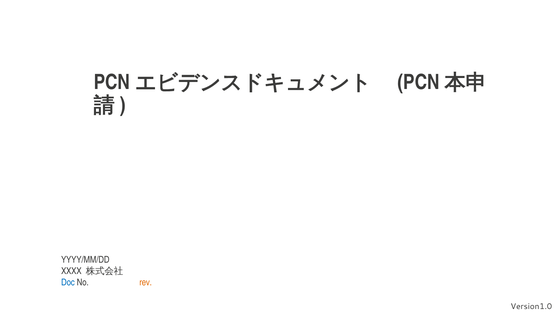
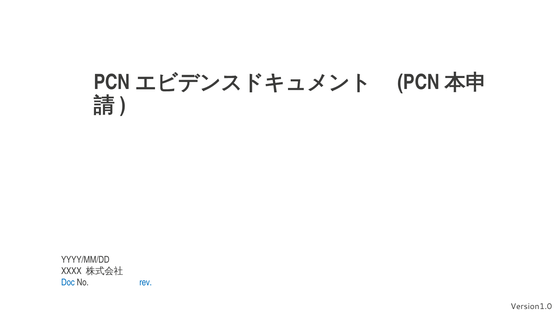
rev colour: orange -> blue (146, 282)
